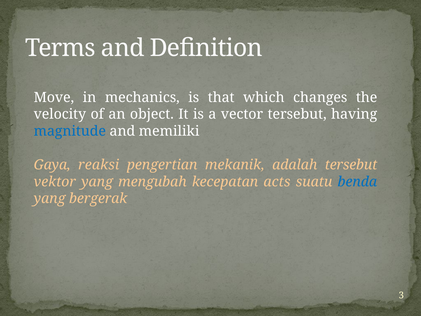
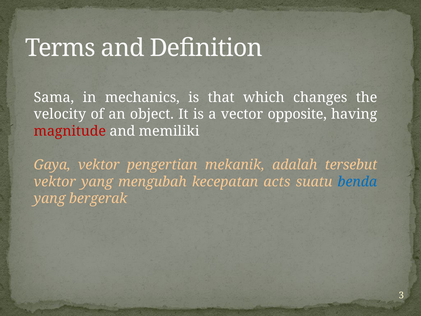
Move: Move -> Sama (54, 97)
vector tersebut: tersebut -> opposite (297, 114)
magnitude colour: blue -> red (70, 131)
Gaya reaksi: reaksi -> vektor (99, 165)
